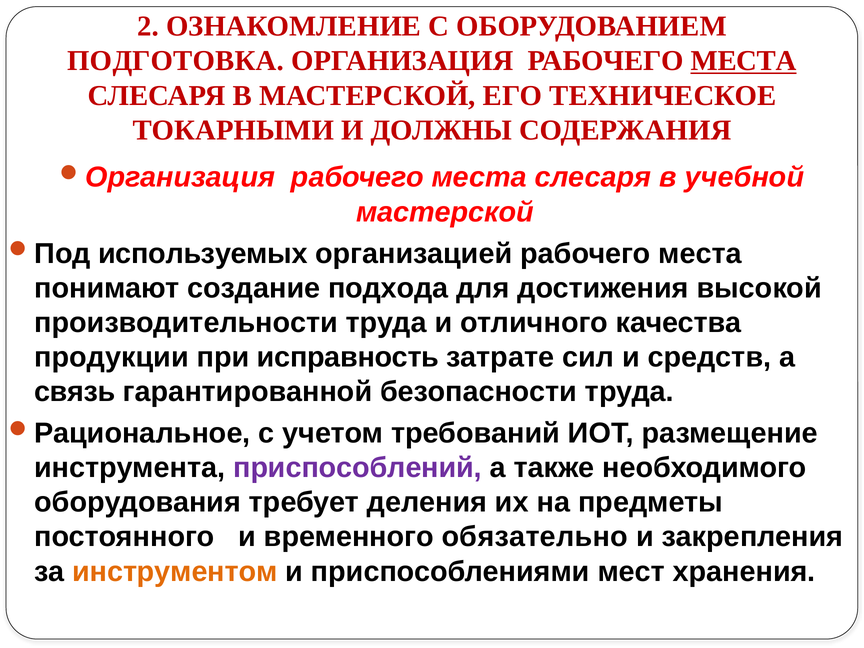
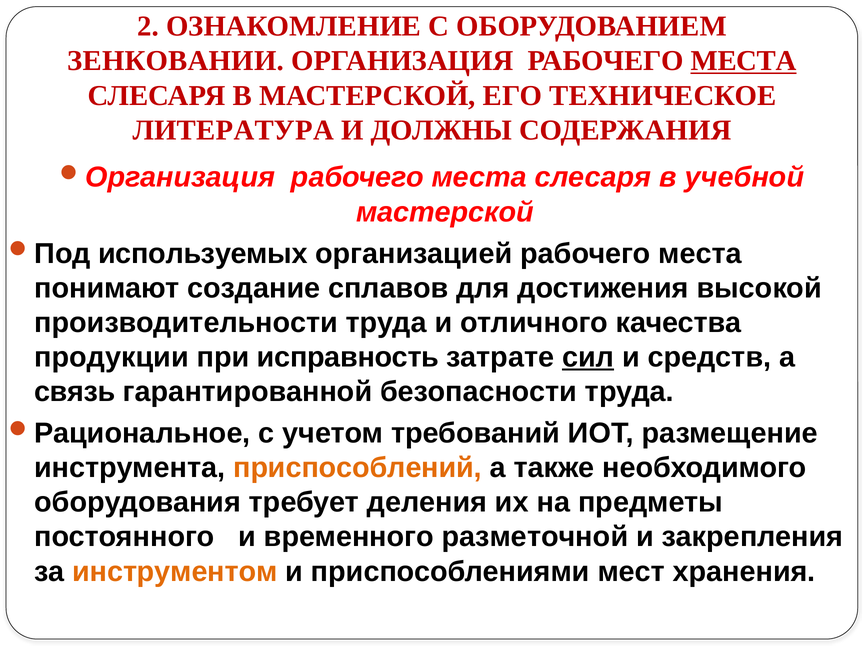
ПОДГОТОВКА: ПОДГОТОВКА -> ЗЕНКОВАНИИ (176, 61)
ТОКАРНЫМИ: ТОКАРНЫМИ -> ЛИТЕРАТУРА (233, 130)
подхода: подхода -> сплавов (388, 288)
сил underline: none -> present (588, 357)
приспособлений colour: purple -> orange (358, 468)
обязательно: обязательно -> разметочной (535, 537)
